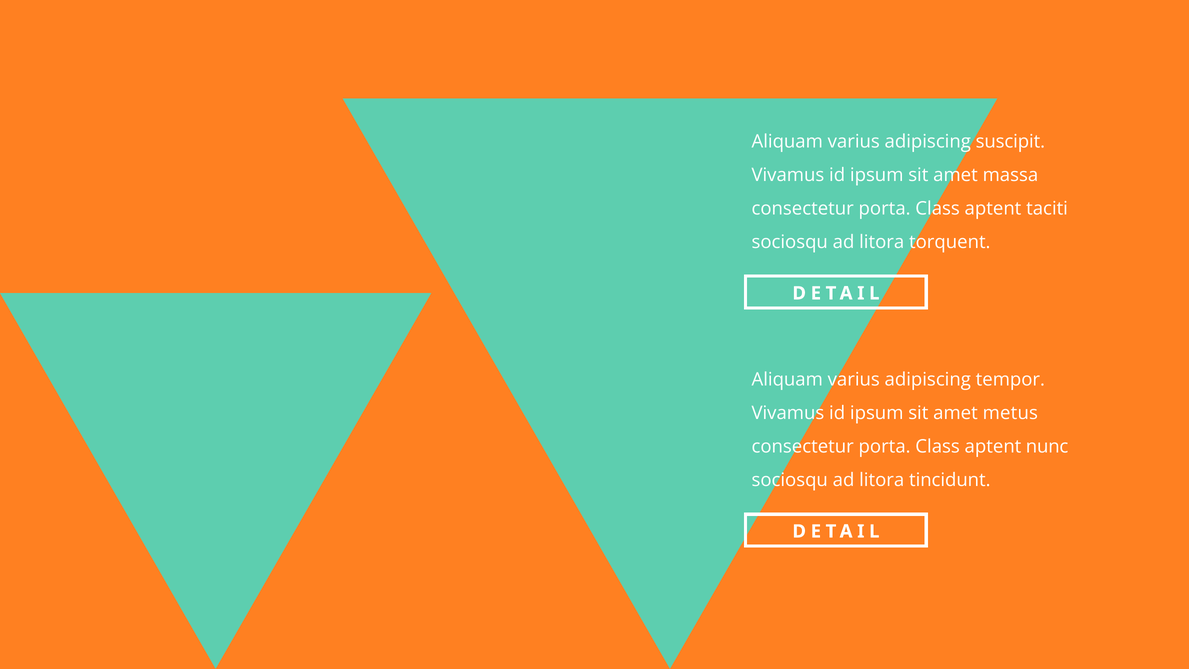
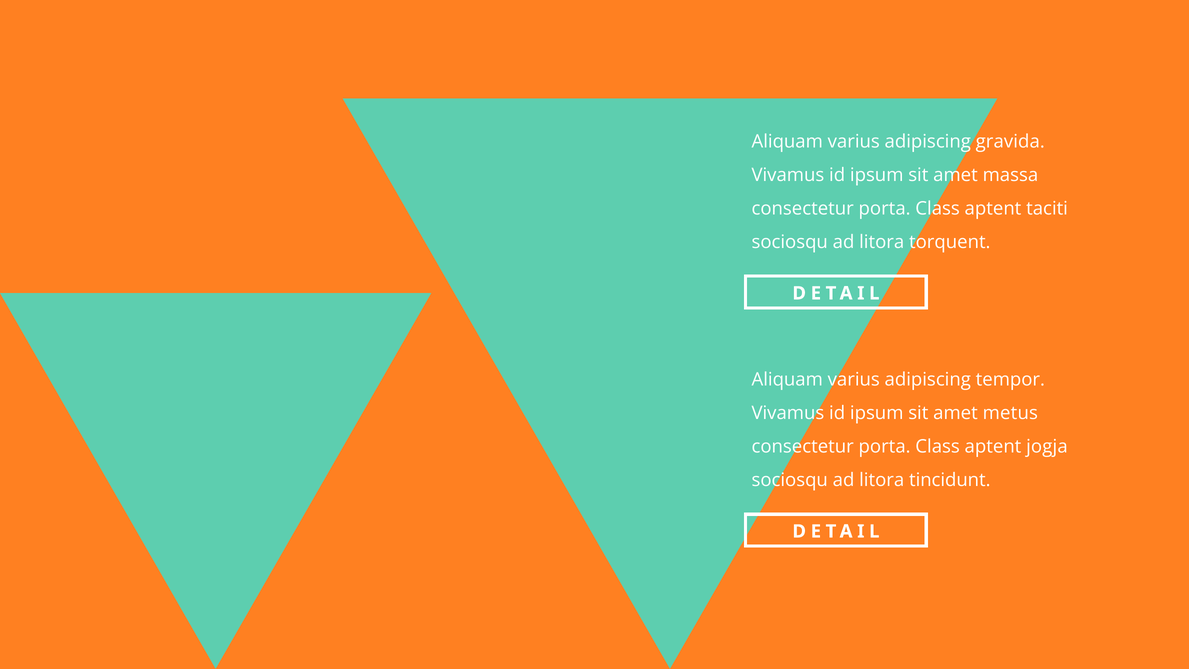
suscipit: suscipit -> gravida (1010, 142)
nunc: nunc -> jogja (1047, 447)
